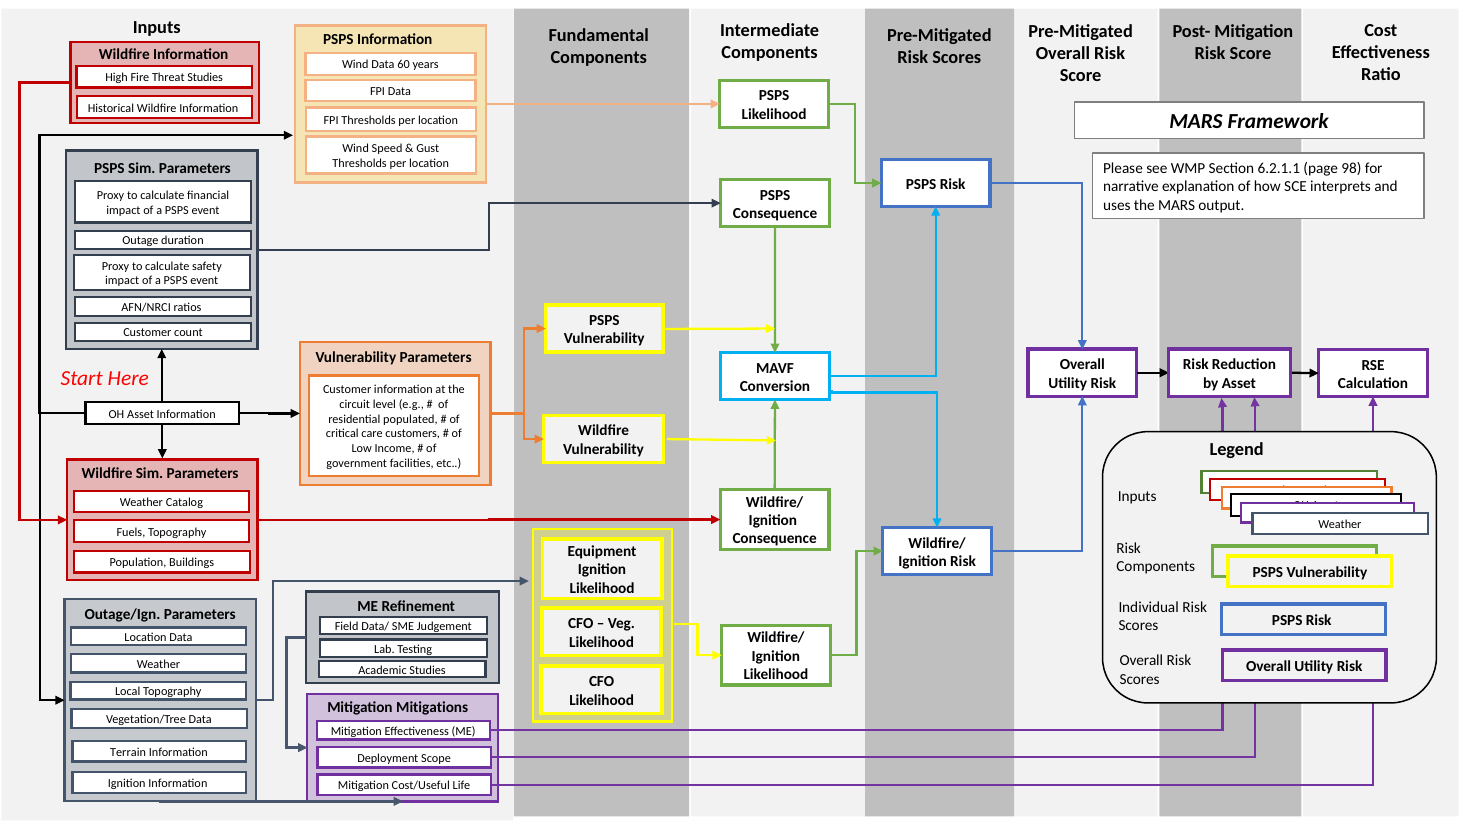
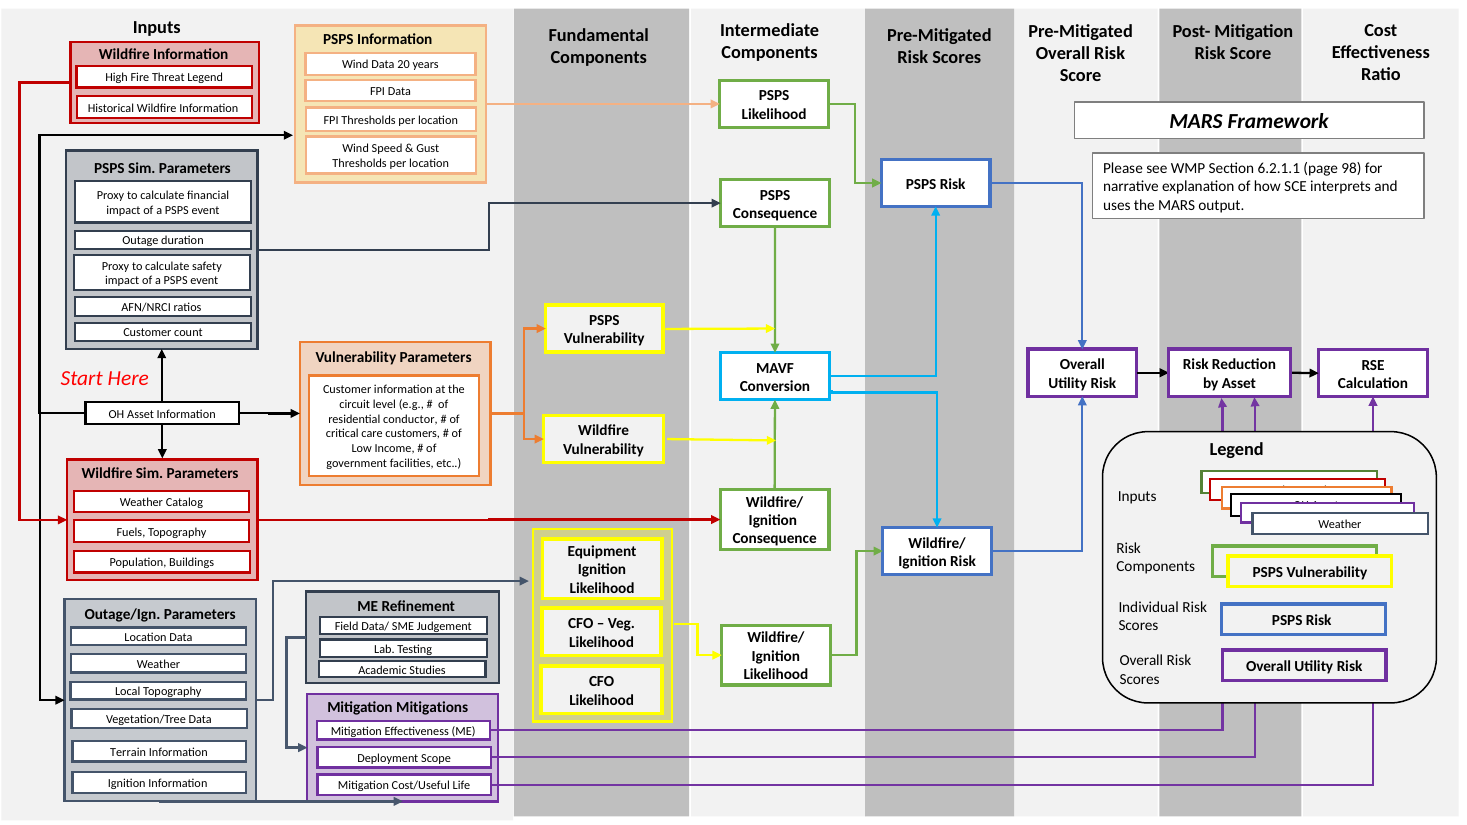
60: 60 -> 20 (404, 65)
Threat Studies: Studies -> Legend (205, 78)
populated: populated -> conductor (410, 419)
